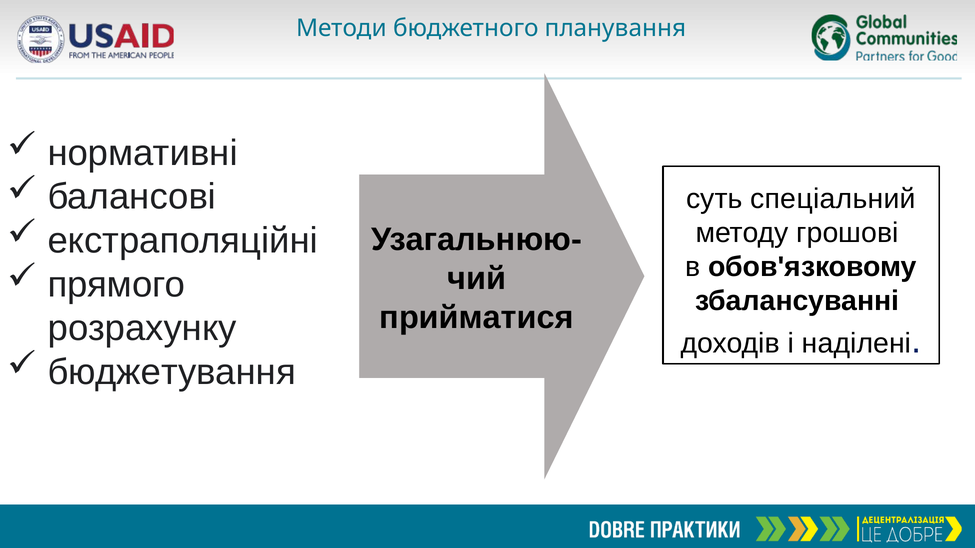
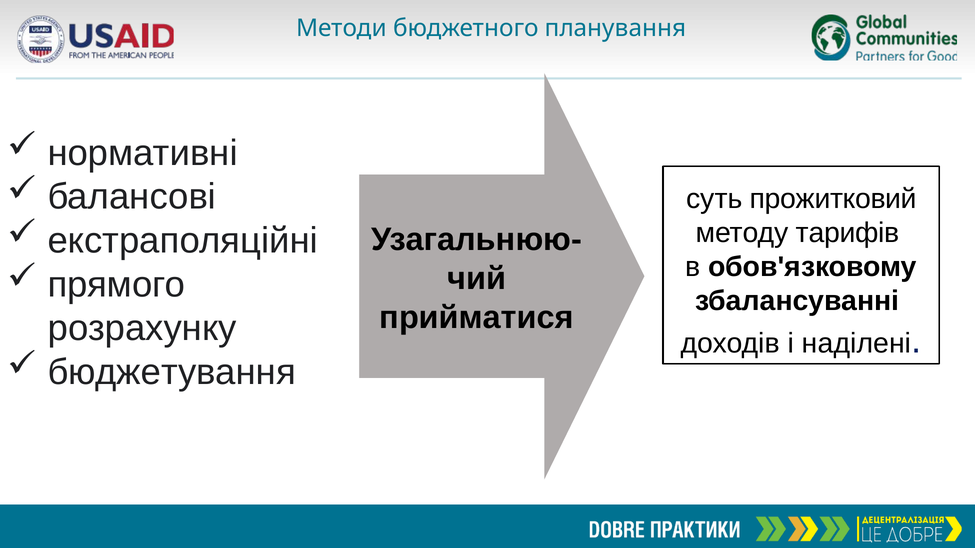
спеціальний: спеціальний -> прожитковий (833, 199)
грошові: грошові -> тарифів (848, 233)
